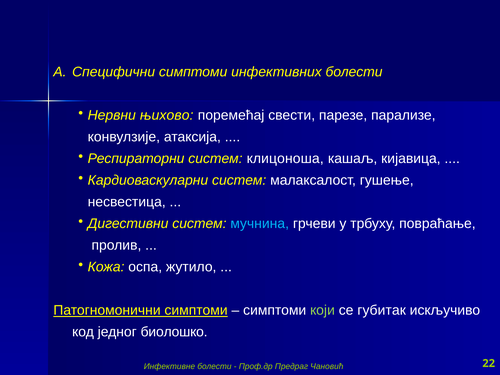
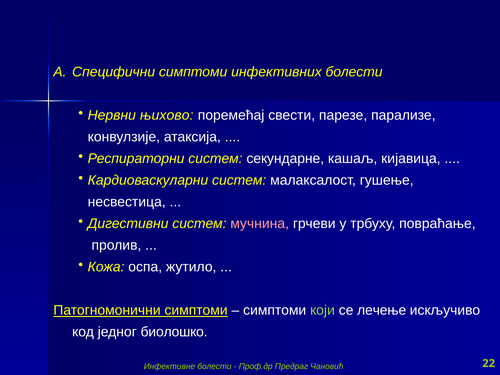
клицоноша: клицоноша -> секундарне (285, 159)
мучнина colour: light blue -> pink (260, 224)
губитак: губитак -> лечење (382, 310)
